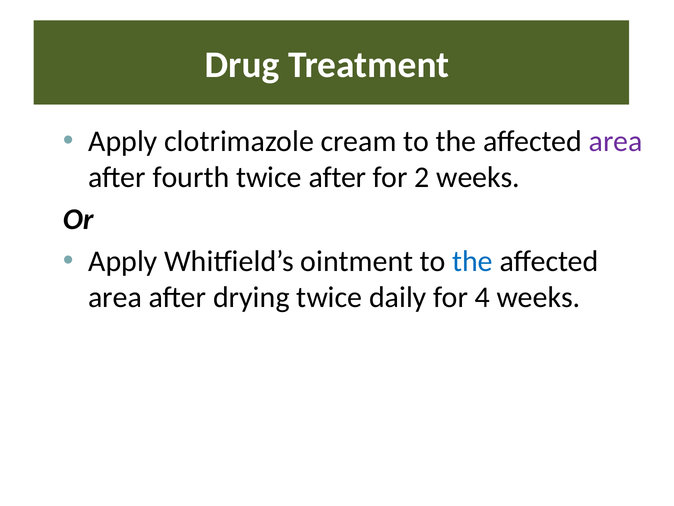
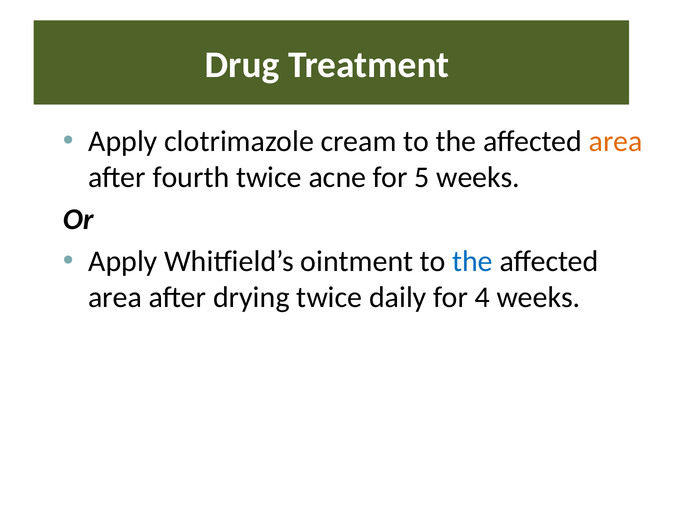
area colour: purple -> orange (616, 141)
twice after: after -> acne (337, 177)
2: 2 -> 5 (422, 177)
